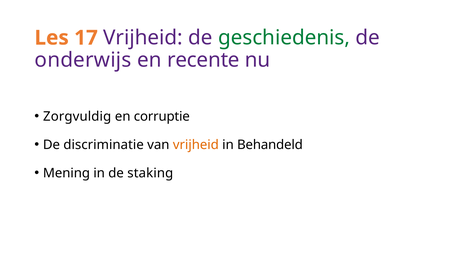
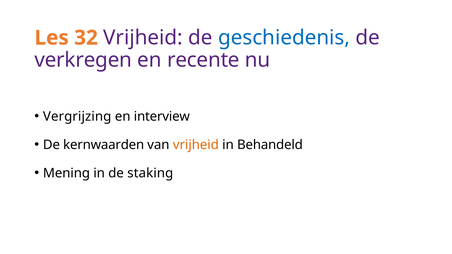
17: 17 -> 32 (86, 38)
geschiedenis colour: green -> blue (284, 38)
onderwijs: onderwijs -> verkregen (83, 60)
Zorgvuldig: Zorgvuldig -> Vergrijzing (77, 117)
corruptie: corruptie -> interview (162, 117)
discriminatie: discriminatie -> kernwaarden (104, 145)
